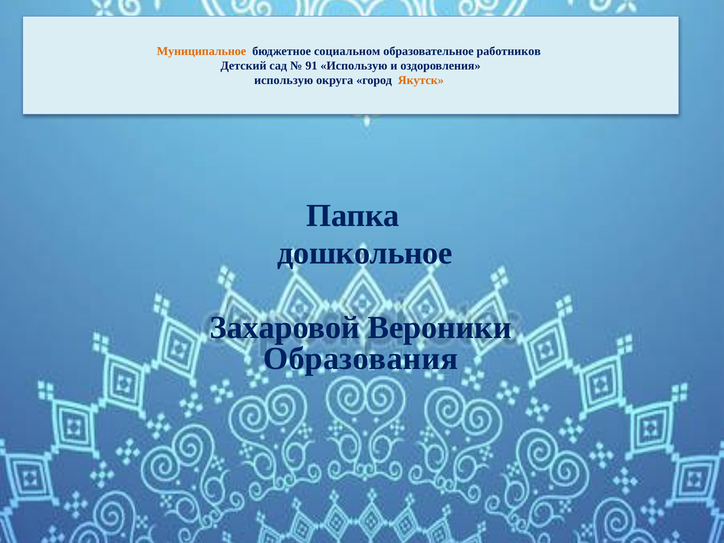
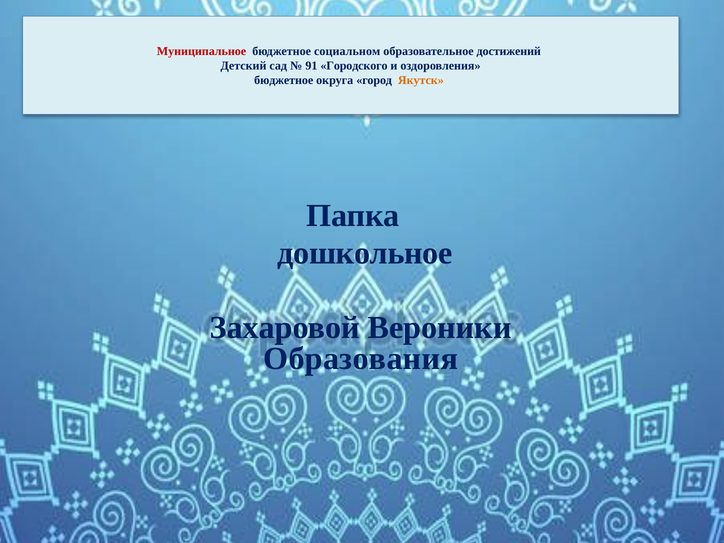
Муниципальное colour: orange -> red (201, 52)
работников: работников -> достижений (509, 52)
91 Использую: Использую -> Городского (354, 66)
использую: использую -> бюджетное (284, 80)
